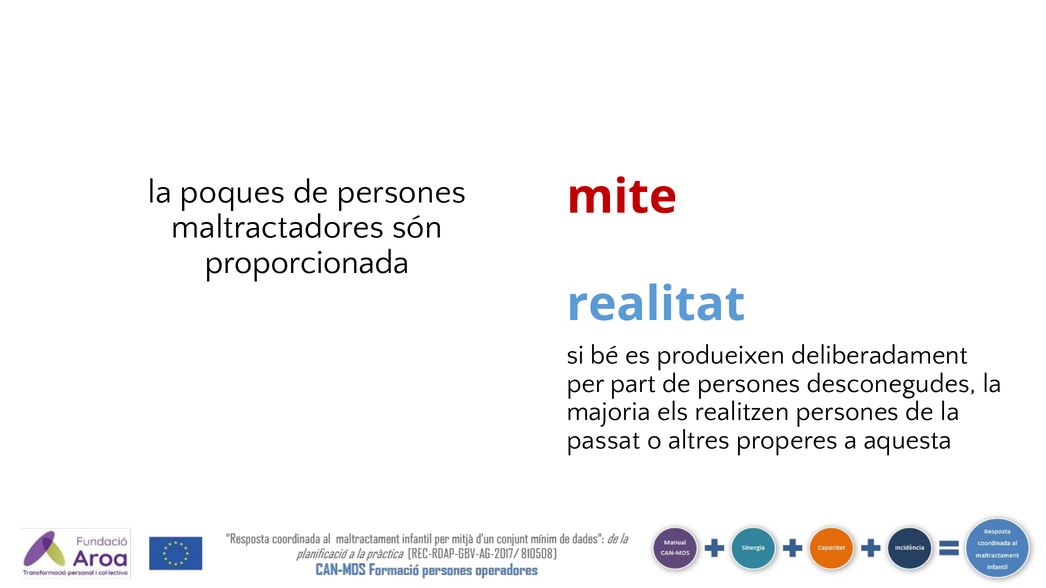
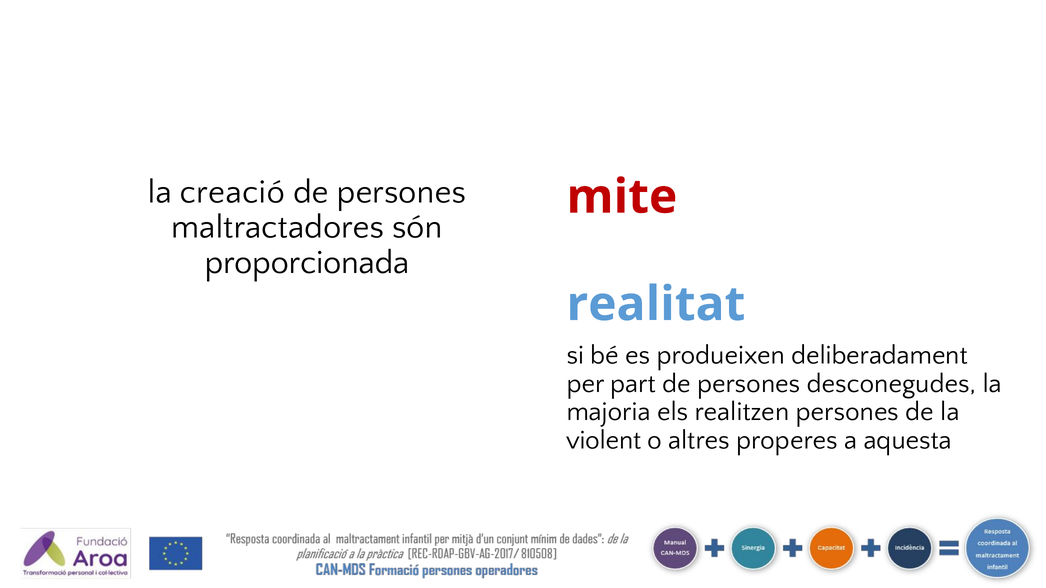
poques: poques -> creació (232, 192)
passat: passat -> violent (604, 440)
